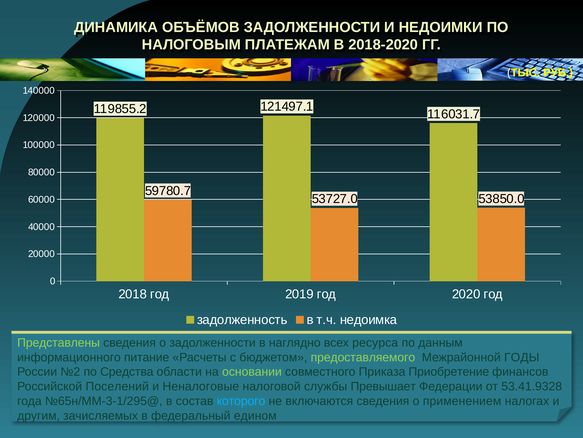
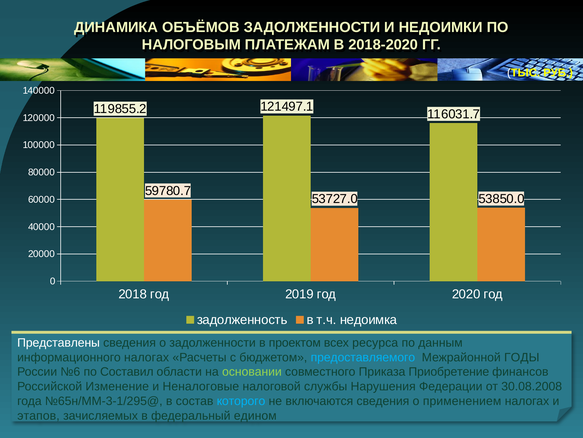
Представлены colour: light green -> white (59, 342)
наглядно: наглядно -> проектом (295, 342)
информационного питание: питание -> налогах (147, 357)
предоставляемого colour: light green -> light blue (363, 357)
№2: №2 -> №6 (70, 371)
Средства: Средства -> Составил (127, 371)
Поселений: Поселений -> Изменение (117, 386)
Превышает: Превышает -> Нарушения (383, 386)
53.41.9328: 53.41.9328 -> 30.08.2008 (532, 386)
другим: другим -> этапов (38, 415)
